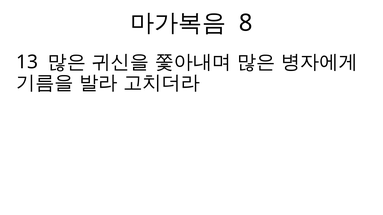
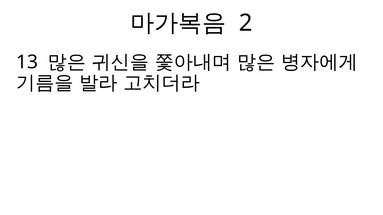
8: 8 -> 2 (246, 23)
